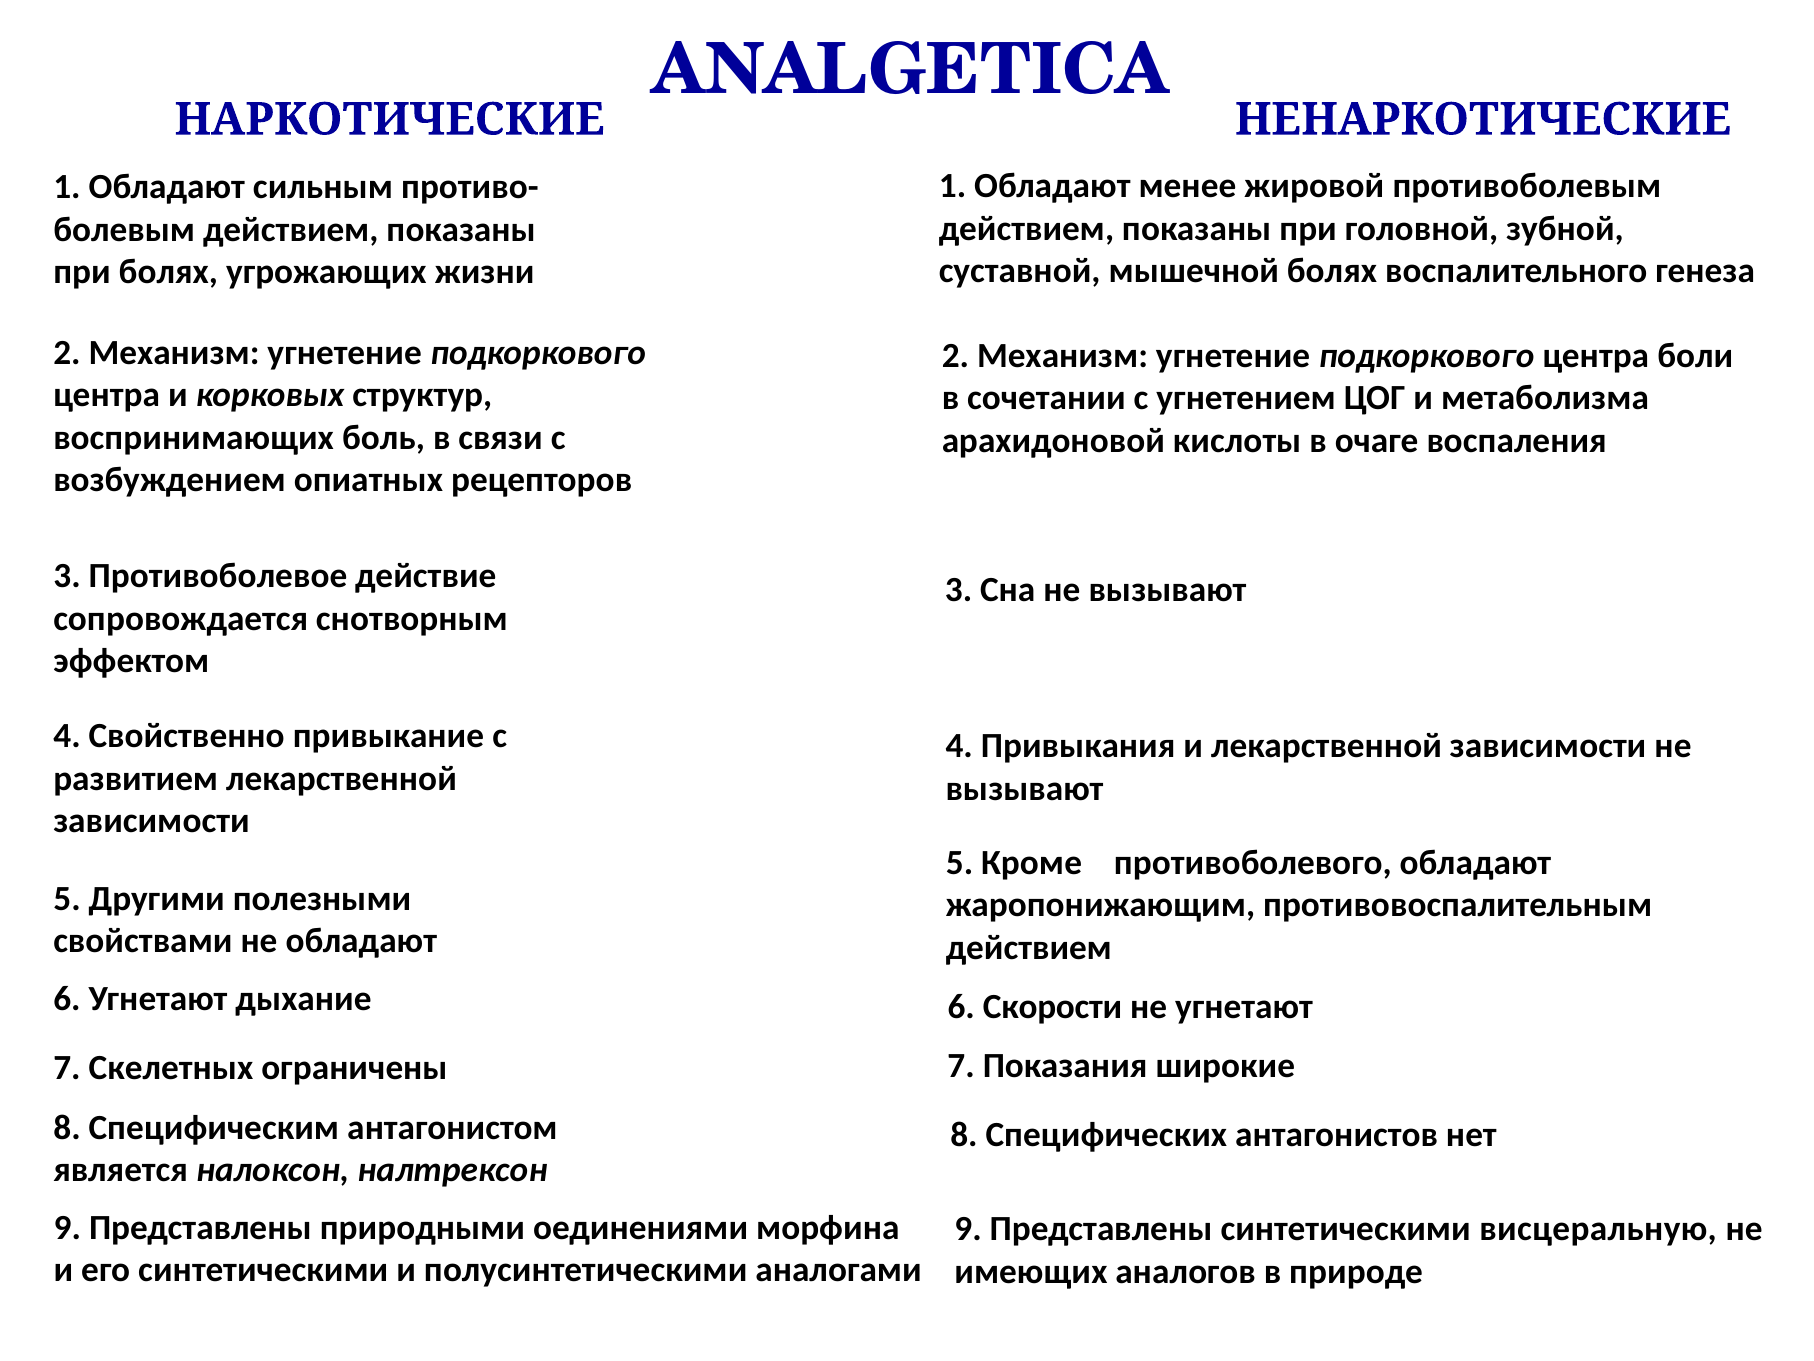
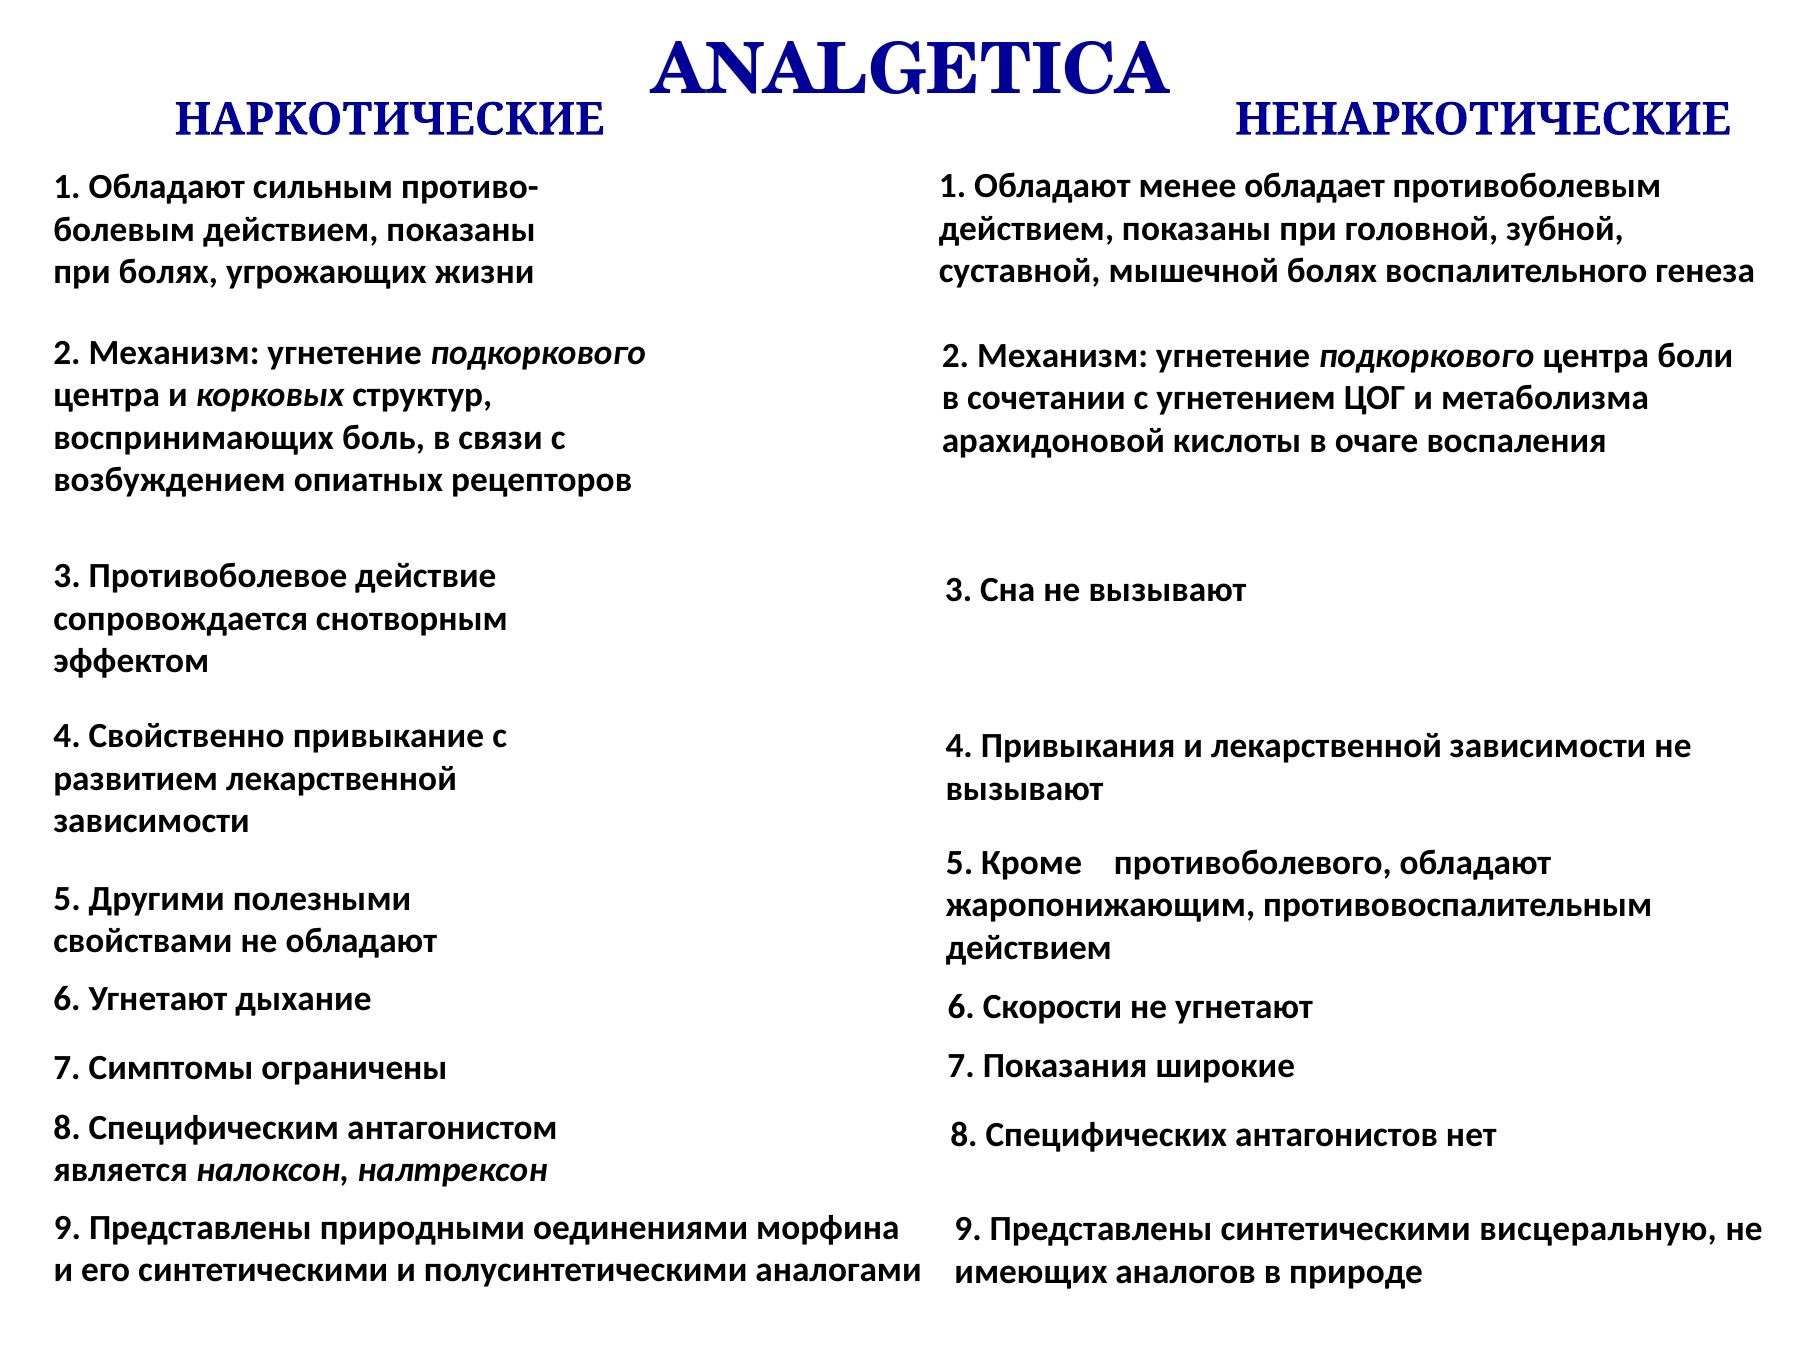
жировой: жировой -> обладает (1315, 186)
Скелетных: Скелетных -> Симптомы (171, 1067)
